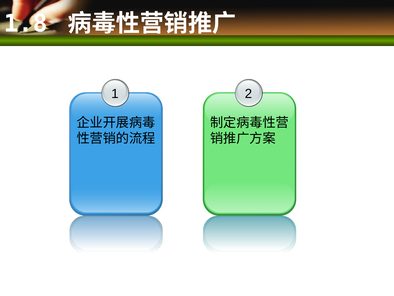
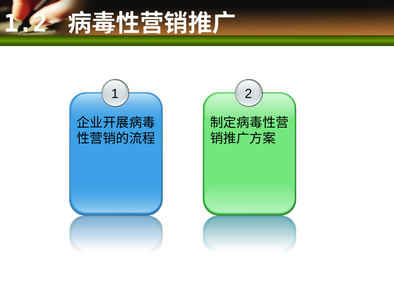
1.8: 1.8 -> 1.2 (26, 24)
